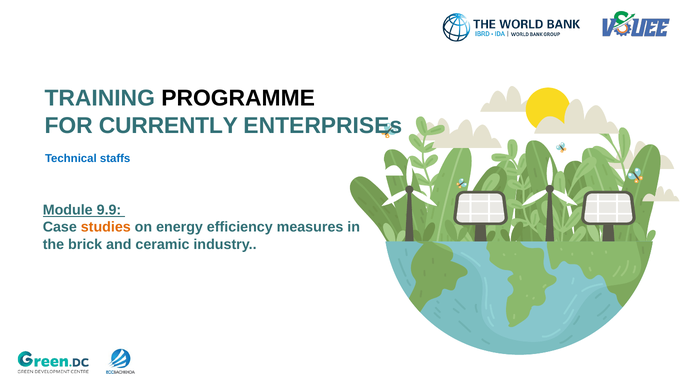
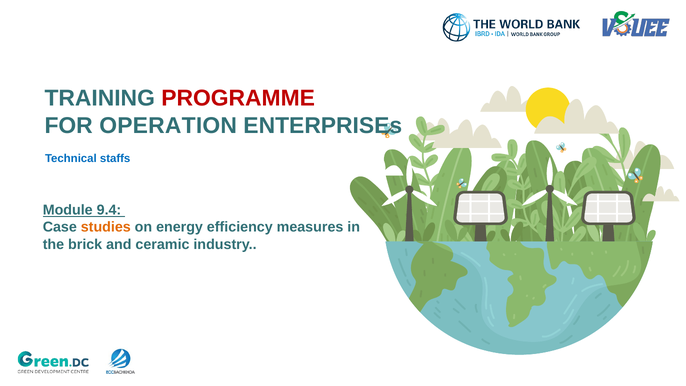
PROGRAMME colour: black -> red (238, 98)
CURRENTLY: CURRENTLY -> OPERATION (168, 125)
9.9: 9.9 -> 9.4 (109, 210)
